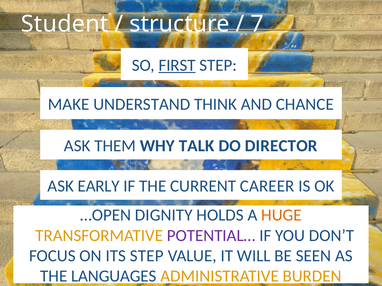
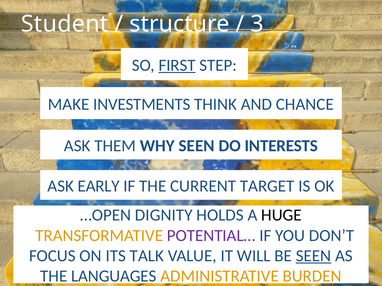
7: 7 -> 3 (257, 24)
UNDERSTAND: UNDERSTAND -> INVESTMENTS (142, 104)
WHY TALK: TALK -> SEEN (197, 146)
DIRECTOR: DIRECTOR -> INTERESTS (281, 146)
CAREER: CAREER -> TARGET (267, 186)
HUGE colour: orange -> black (281, 215)
ITS STEP: STEP -> TALK (147, 256)
SEEN underline: none -> present (313, 256)
